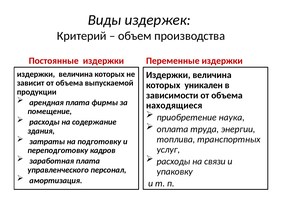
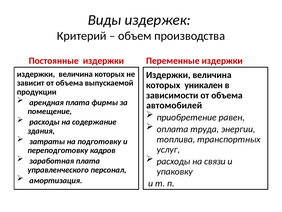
находящиеся: находящиеся -> автомобилей (174, 105)
наука: наука -> равен (232, 117)
